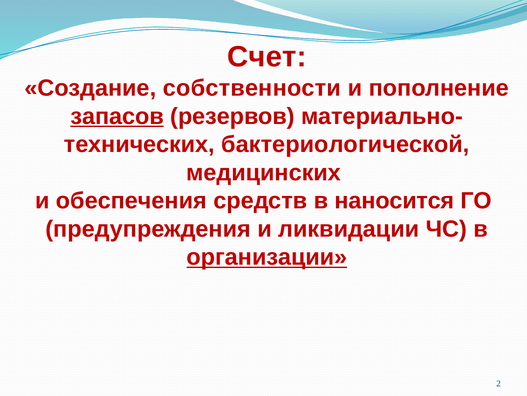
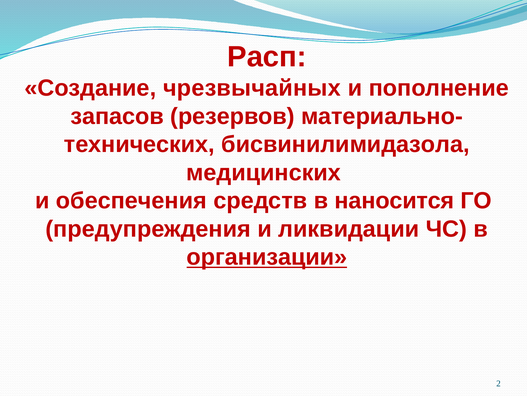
Счет: Счет -> Расп (267, 57)
собственности: собственности -> чрезвычайных (252, 88)
запасов underline: present -> none (117, 116)
бактериологической: бактериологической -> бисвинилимидазола (345, 144)
